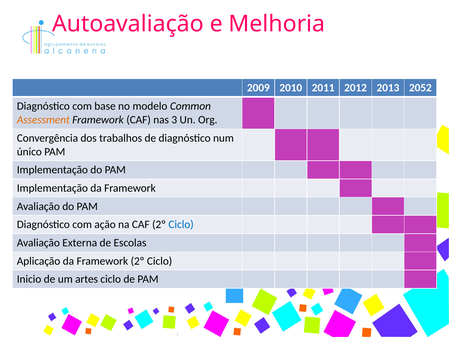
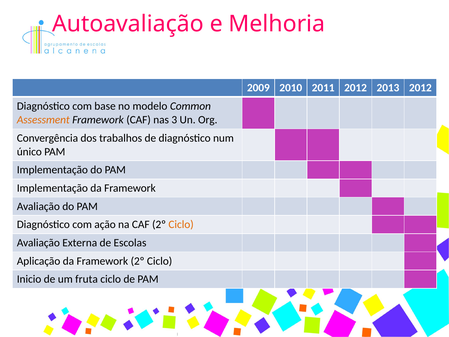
2013 2052: 2052 -> 2012 (420, 88)
Ciclo colour: blue -> orange (181, 224)
artes: artes -> fruta (87, 279)
